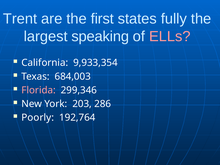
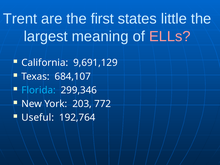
fully: fully -> little (174, 19)
speaking: speaking -> meaning (100, 36)
9,933,354: 9,933,354 -> 9,691,129 (95, 63)
684,003: 684,003 -> 684,107 (73, 76)
Florida colour: pink -> light blue (39, 90)
286: 286 -> 772 (103, 104)
Poorly: Poorly -> Useful (38, 118)
